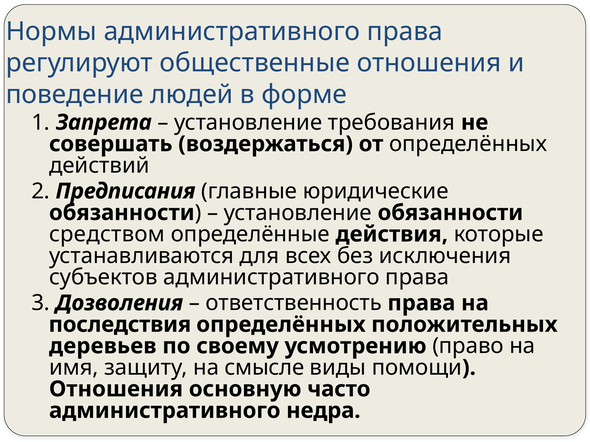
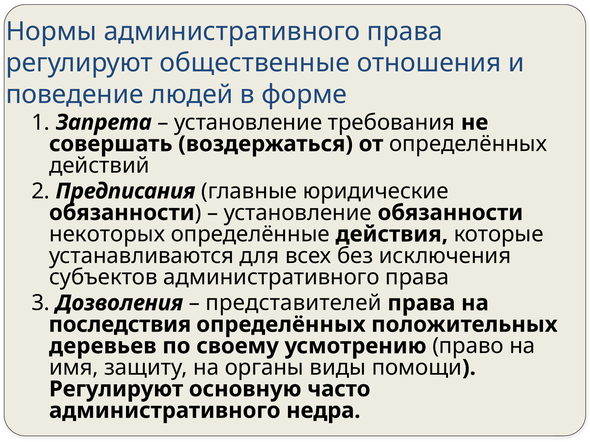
средством: средством -> некоторых (107, 234)
ответственность: ответственность -> представителей (294, 303)
смысле: смысле -> органы (264, 368)
Отношения: Отношения -> Регулируют (116, 389)
